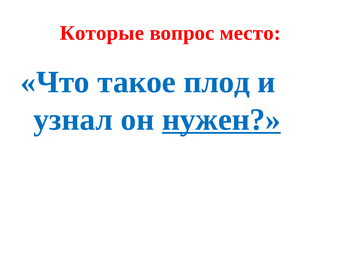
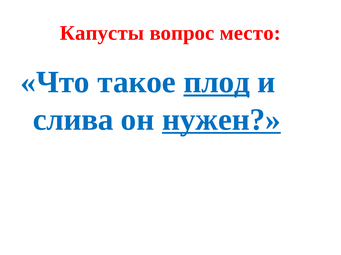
Которые: Которые -> Капусты (102, 33)
плод underline: none -> present (217, 82)
узнал: узнал -> слива (73, 120)
